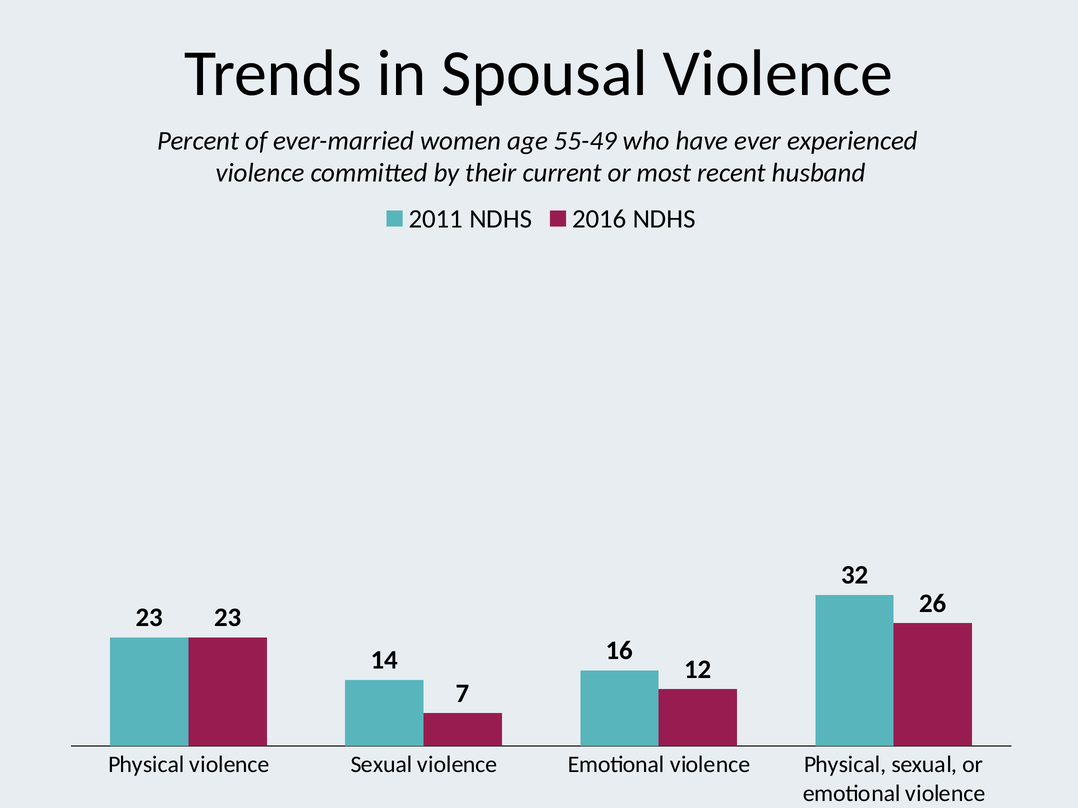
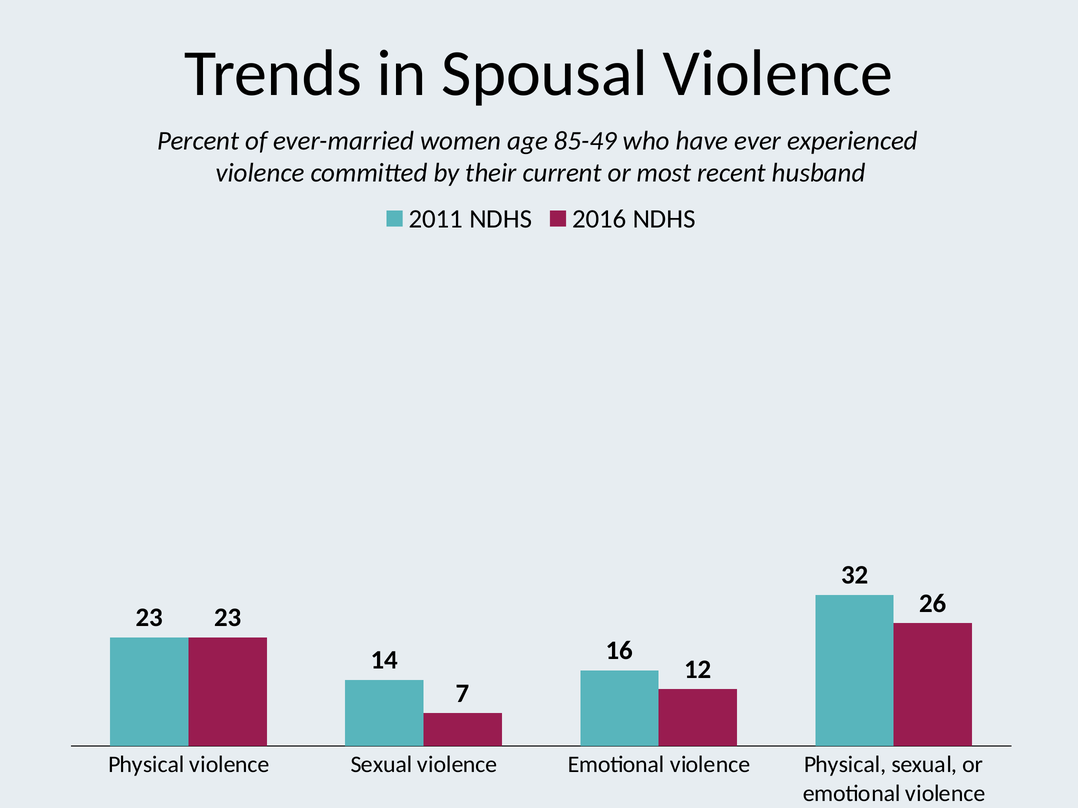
55-49: 55-49 -> 85-49 (585, 141)
